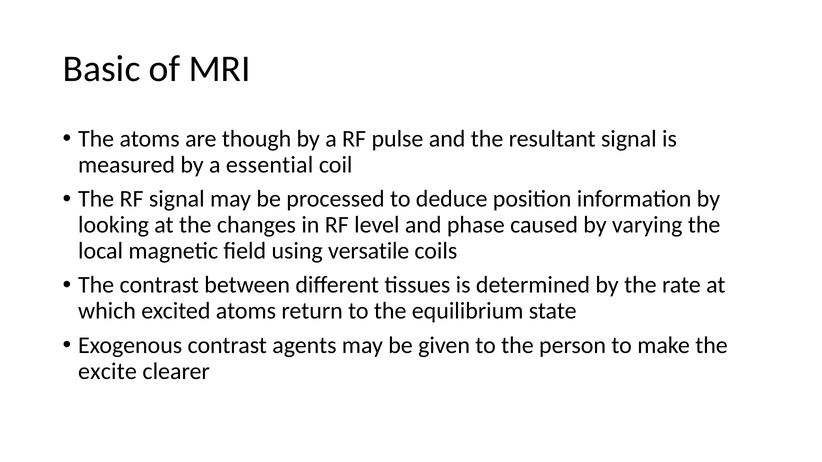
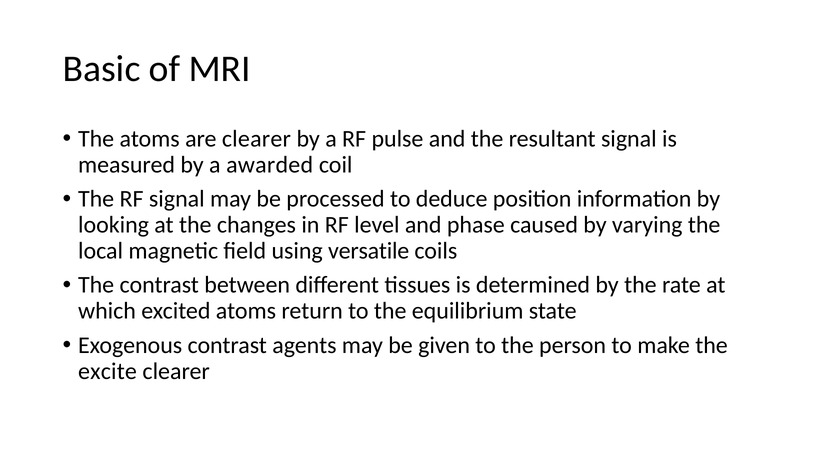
are though: though -> clearer (256, 139)
essential: essential -> awarded (270, 165)
